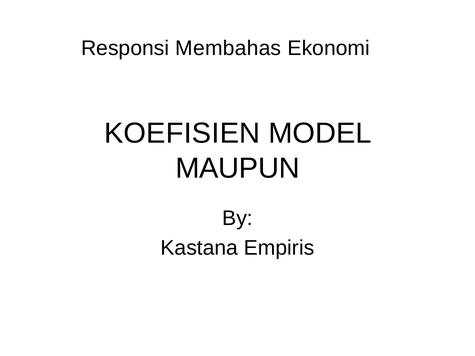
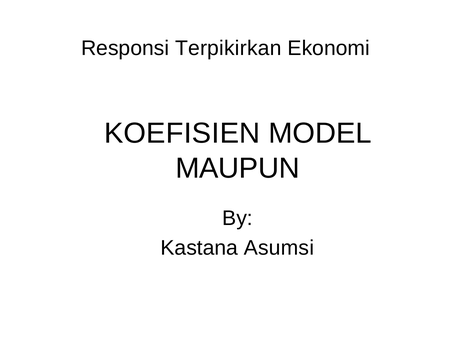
Membahas: Membahas -> Terpikirkan (228, 48)
Empiris: Empiris -> Asumsi (279, 248)
